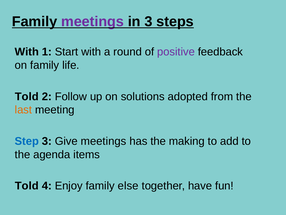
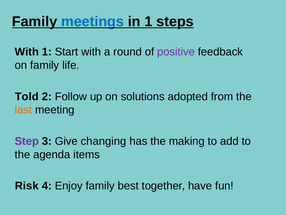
meetings colour: purple -> blue (92, 21)
in 3: 3 -> 1 (148, 21)
Step colour: blue -> purple (27, 141)
Give meetings: meetings -> changing (104, 141)
Told: Told -> Risk (27, 185)
else: else -> best (128, 185)
